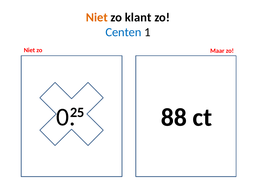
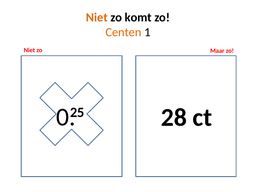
klant: klant -> komt (138, 17)
Centen colour: blue -> orange (123, 32)
88: 88 -> 28 (174, 118)
